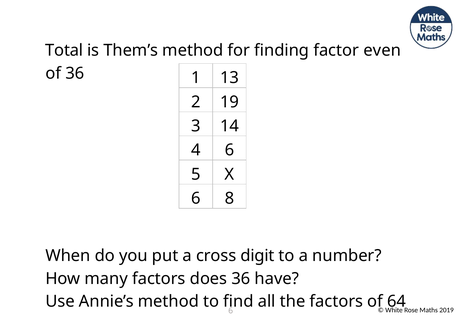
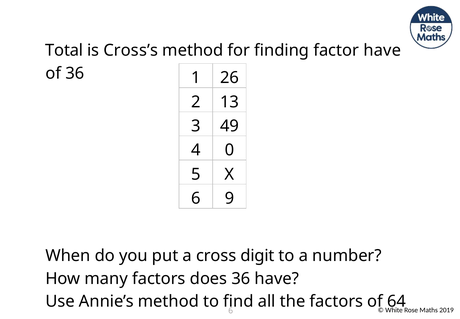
Them’s: Them’s -> Cross’s (131, 50)
factor even: even -> have (382, 50)
13: 13 -> 26 (229, 78)
19: 19 -> 13 (229, 102)
14: 14 -> 49 (229, 126)
4 6: 6 -> 0 (229, 150)
8: 8 -> 9 (229, 198)
